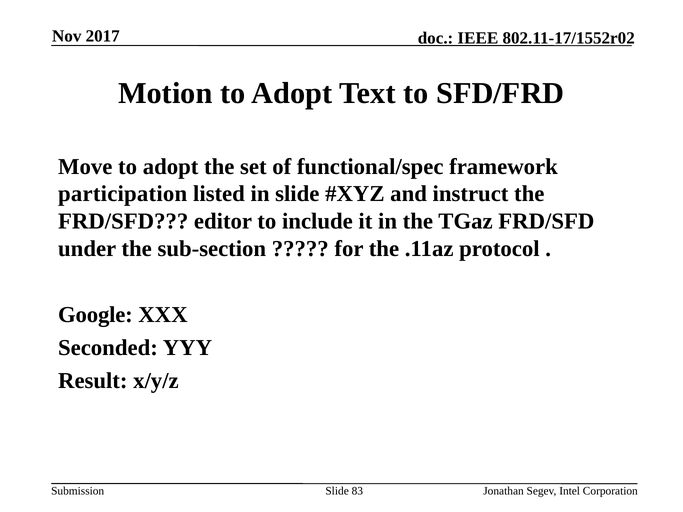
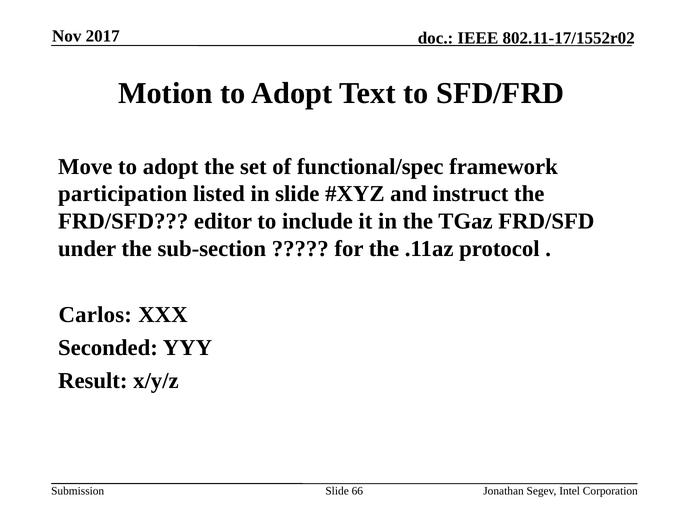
Google: Google -> Carlos (95, 315)
83: 83 -> 66 (357, 491)
